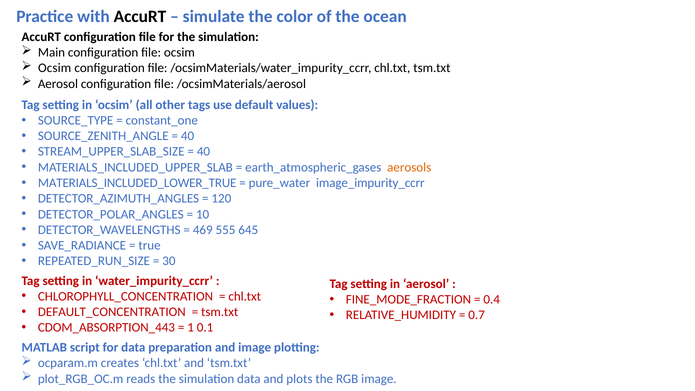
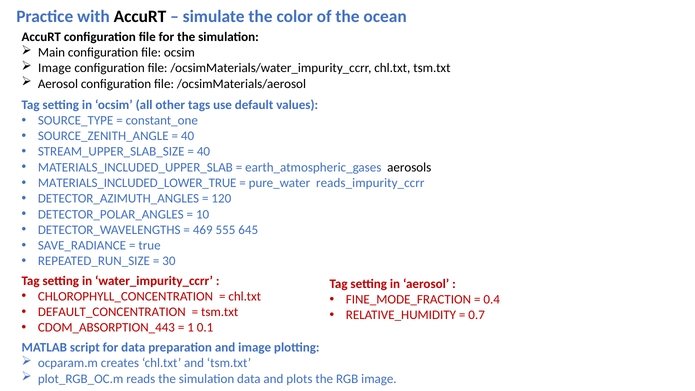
Ocsim: Ocsim -> Image (55, 68)
aerosols colour: orange -> black (409, 167)
image_impurity_ccrr: image_impurity_ccrr -> reads_impurity_ccrr (370, 183)
